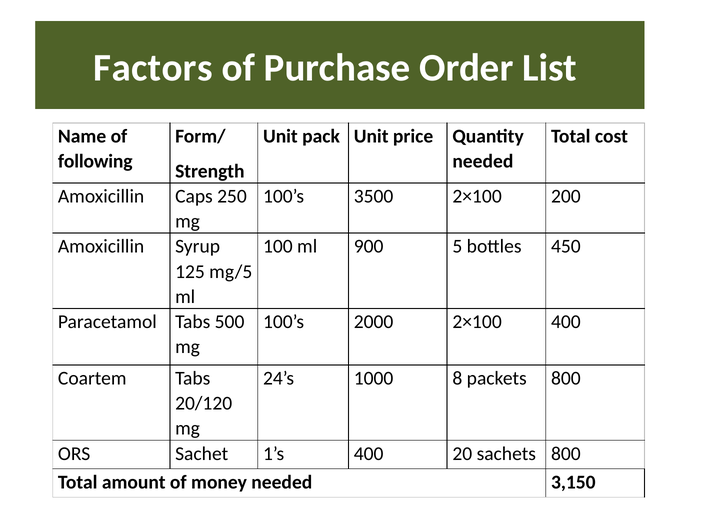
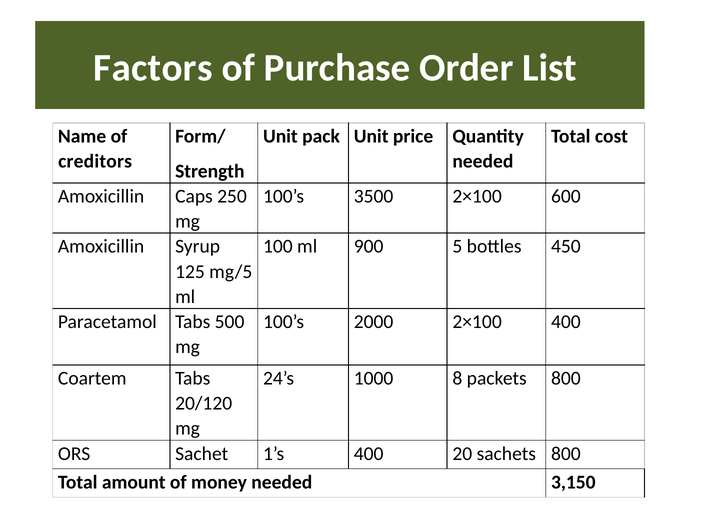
following: following -> creditors (95, 161)
200: 200 -> 600 (566, 196)
